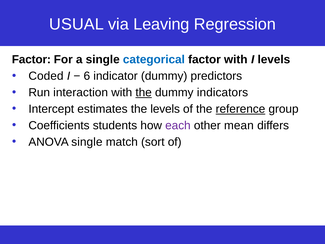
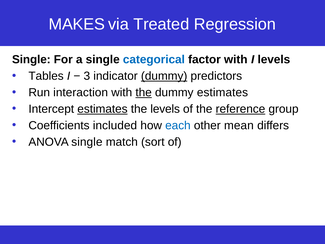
USUAL: USUAL -> MAKES (77, 24)
Leaving: Leaving -> Treated (161, 24)
Factor: Factor -> Single (31, 60)
Coded: Coded -> Tables (46, 76)
6: 6 -> 3 (87, 76)
dummy underline: none -> present (164, 76)
dummy indicators: indicators -> estimates (222, 92)
estimates underline: none -> present (102, 109)
students: students -> included (115, 125)
each colour: purple -> blue (178, 125)
